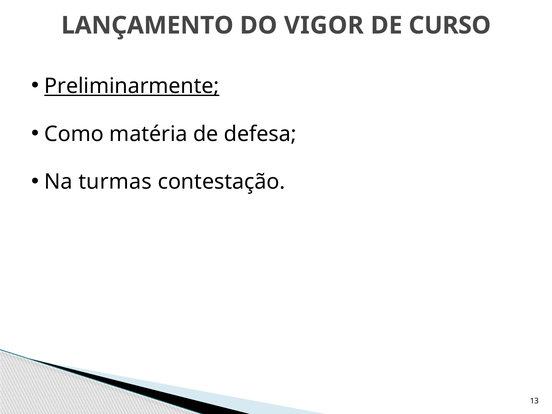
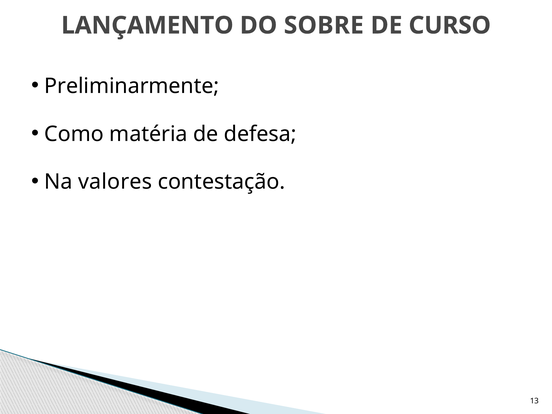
VIGOR: VIGOR -> SOBRE (324, 25)
Preliminarmente underline: present -> none (132, 86)
turmas: turmas -> valores (115, 182)
